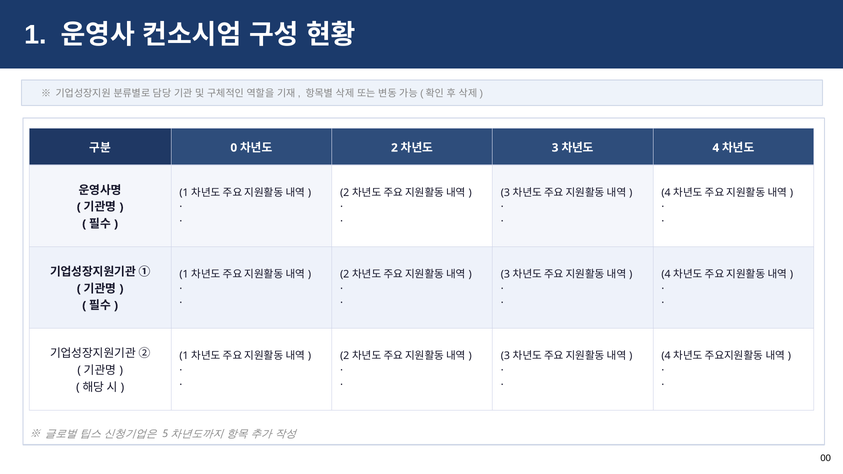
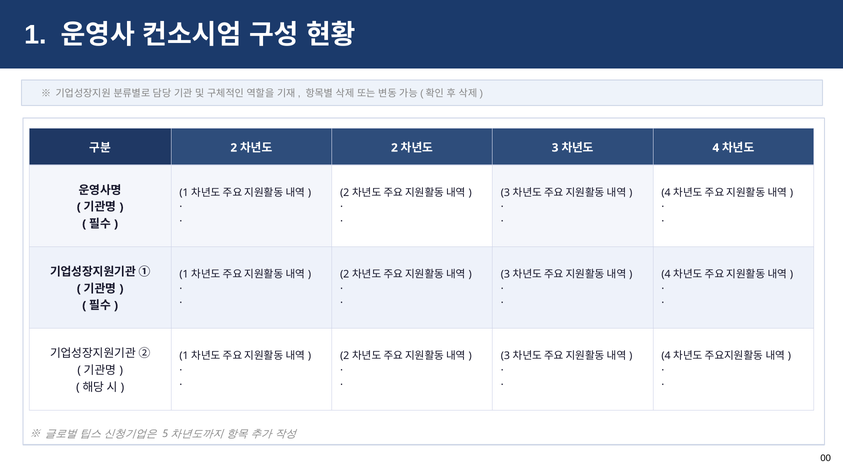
0: 0 -> 2 (234, 148)
